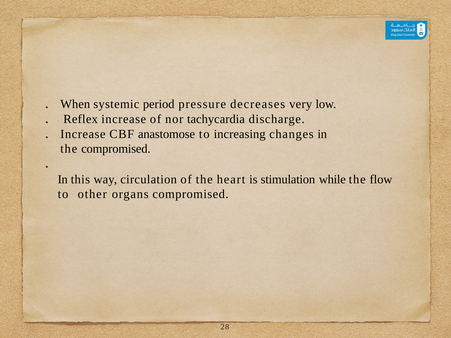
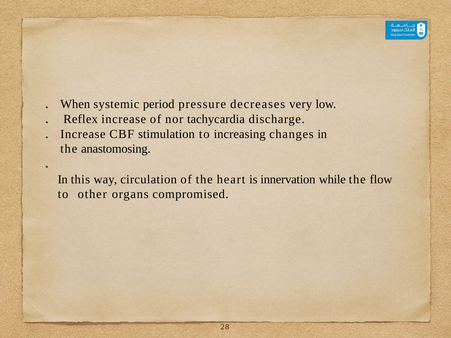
anastomose: anastomose -> stimulation (166, 134)
the compromised: compromised -> anastomosing (116, 149)
stimulation: stimulation -> innervation (288, 180)
